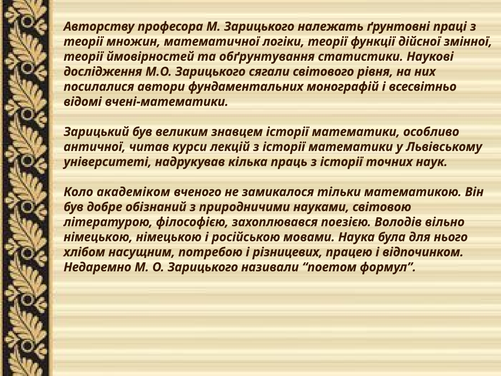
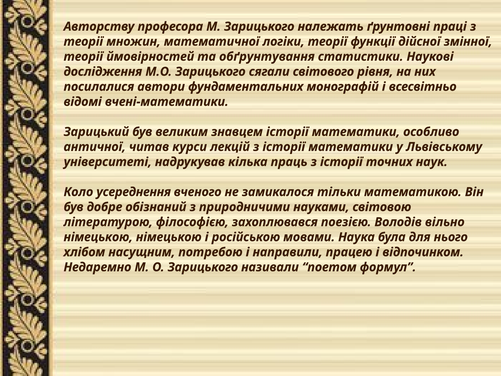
академіком: академіком -> усереднення (134, 192)
різницевих: різницевих -> направили (288, 252)
